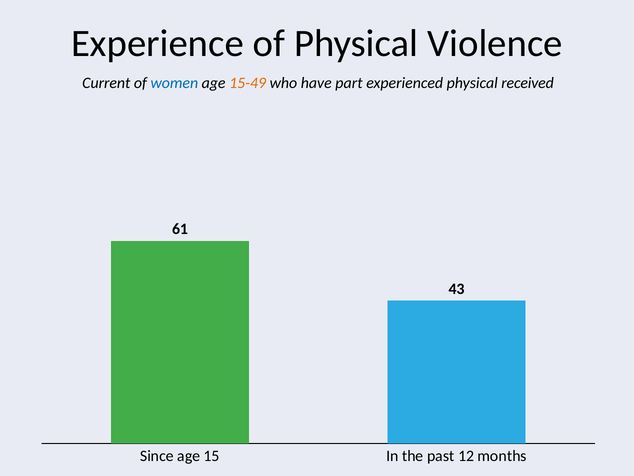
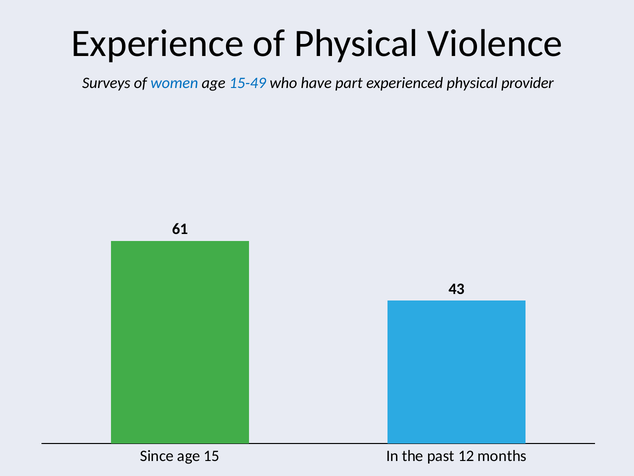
Current: Current -> Surveys (106, 83)
15-49 colour: orange -> blue (248, 83)
received: received -> provider (528, 83)
